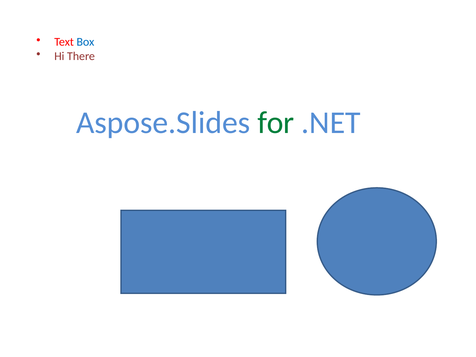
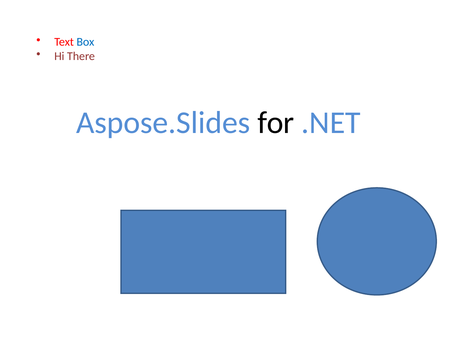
for colour: green -> black (276, 123)
